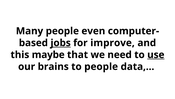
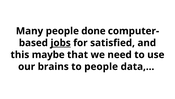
even: even -> done (93, 31)
improve: improve -> satisfied (113, 43)
use underline: present -> none (156, 54)
